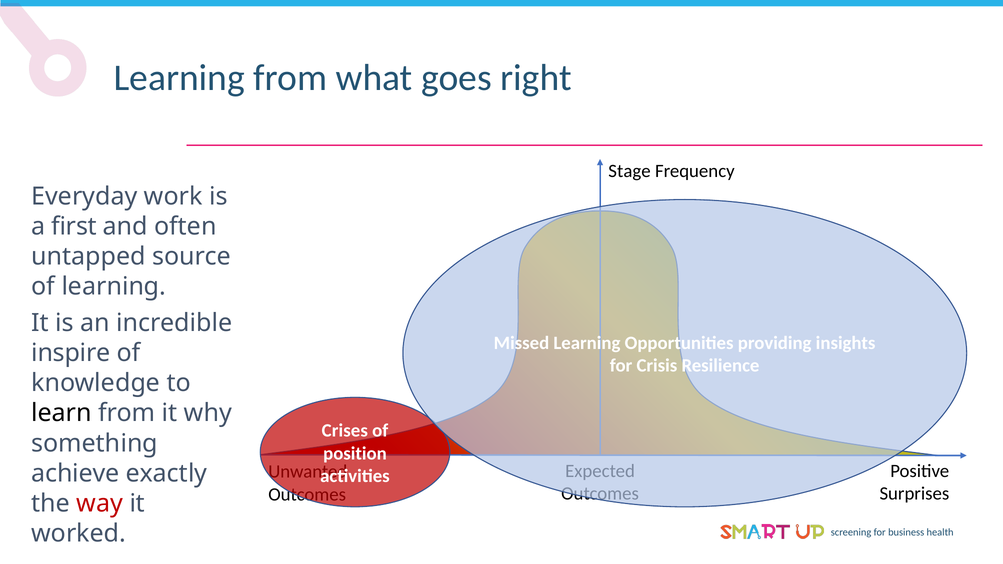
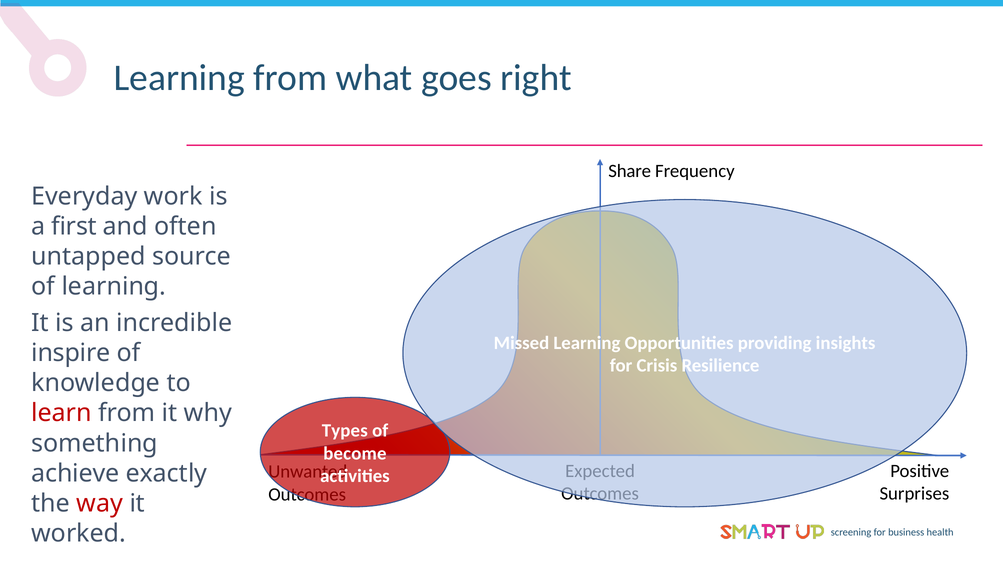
Stage: Stage -> Share (630, 171)
learn colour: black -> red (62, 413)
Crises: Crises -> Types (345, 431)
position: position -> become (355, 453)
